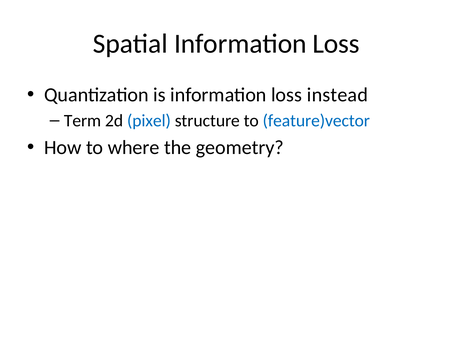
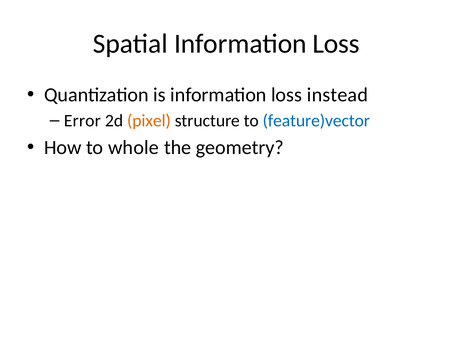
Term: Term -> Error (82, 121)
pixel colour: blue -> orange (149, 121)
where: where -> whole (133, 148)
